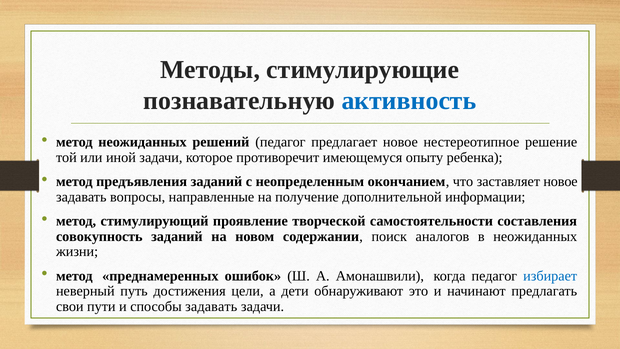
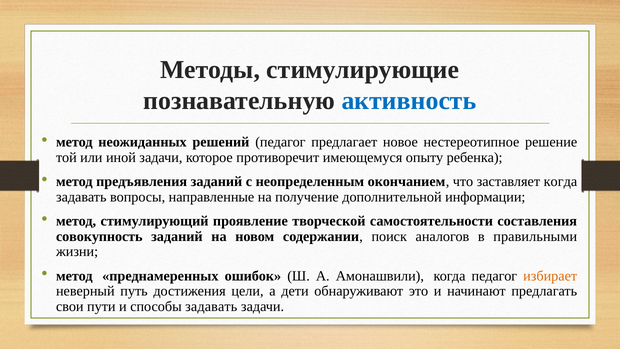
заставляет новое: новое -> когда (560, 181)
в неожиданных: неожиданных -> правильными (535, 236)
избирает colour: blue -> orange (550, 276)
